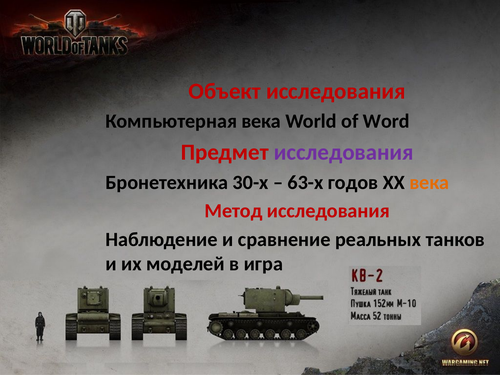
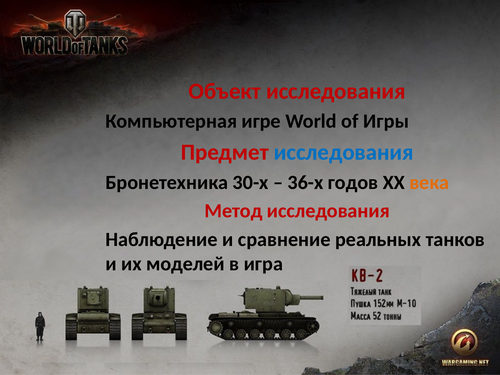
Компьютерная века: века -> игре (261, 121)
Word: Word -> Игры (386, 121)
исследования colour: purple -> blue (344, 152)
63-х: 63-х -> 36-х (305, 182)
